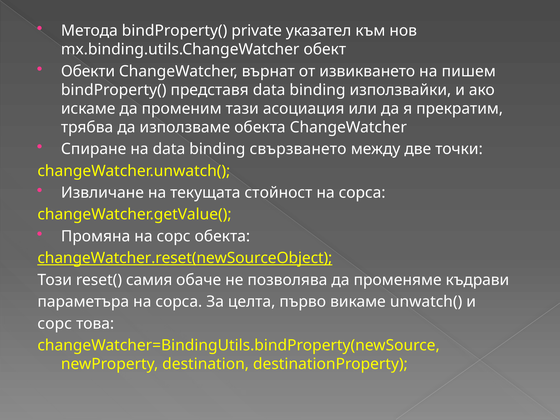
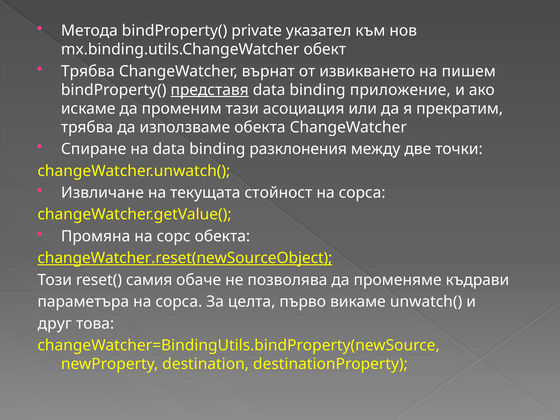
Обекти: Обекти -> Трябва (88, 71)
представя underline: none -> present (210, 90)
използвайки: използвайки -> приложение (400, 90)
свързването: свързването -> разклонения (298, 149)
сорс: сорс -> друг (55, 324)
